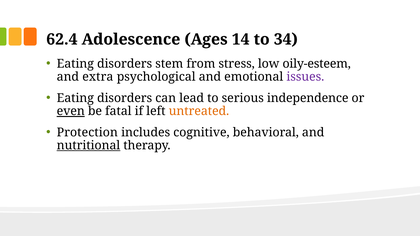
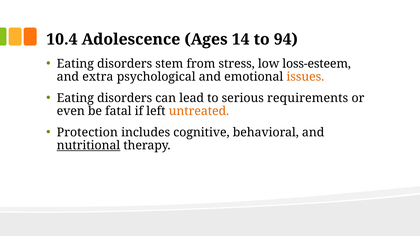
62.4: 62.4 -> 10.4 (62, 39)
34: 34 -> 94 (286, 39)
oily-esteem: oily-esteem -> loss-esteem (317, 64)
issues colour: purple -> orange (305, 77)
independence: independence -> requirements (308, 98)
even underline: present -> none (71, 111)
